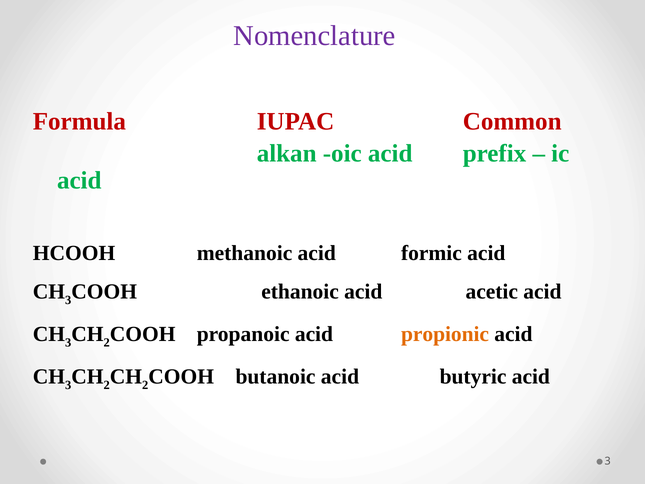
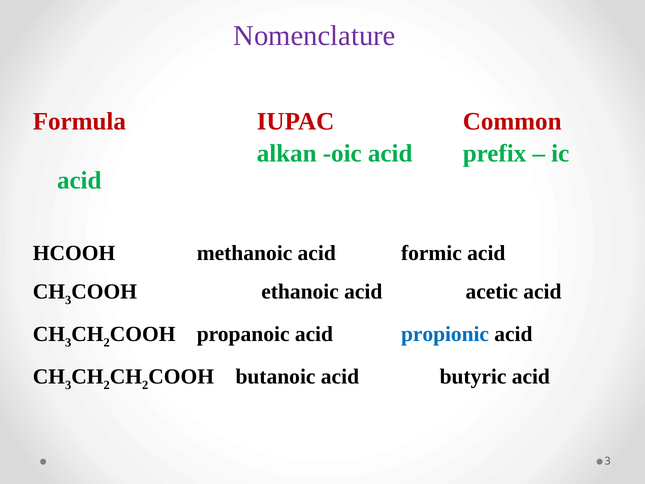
propionic colour: orange -> blue (445, 334)
